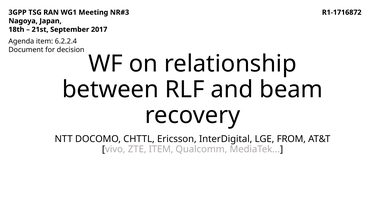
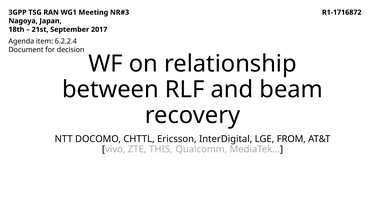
ZTE ITEM: ITEM -> THIS (161, 149)
